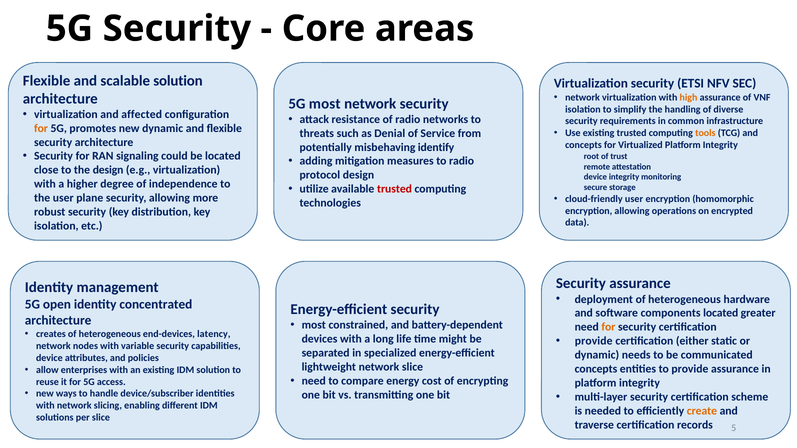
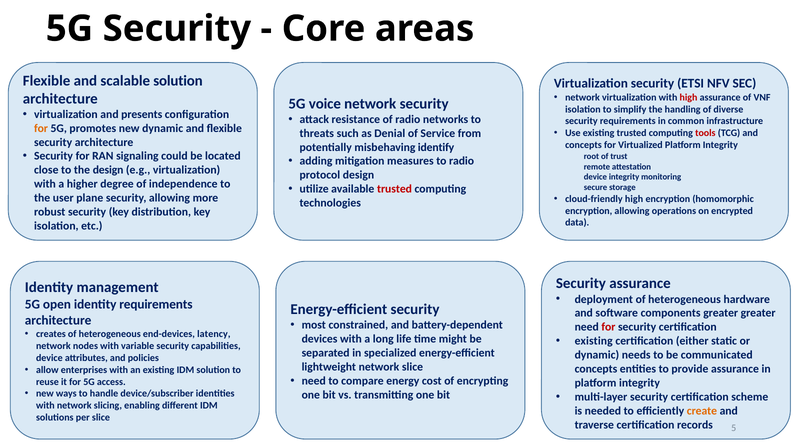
high colour: orange -> red (688, 97)
5G most: most -> voice (325, 104)
affected: affected -> presents (142, 114)
tools colour: orange -> red (705, 133)
cloud-friendly user: user -> high (634, 199)
identity concentrated: concentrated -> requirements (156, 305)
components located: located -> greater (721, 313)
for colour: orange -> red (608, 327)
provide: provide -> existing (594, 341)
